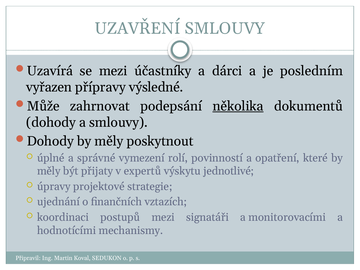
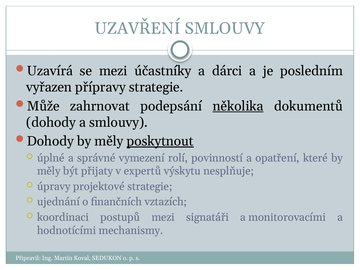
přípravy výsledné: výsledné -> strategie (156, 87)
poskytnout underline: none -> present (160, 141)
jednotlivé: jednotlivé -> nesplňuje (229, 171)
